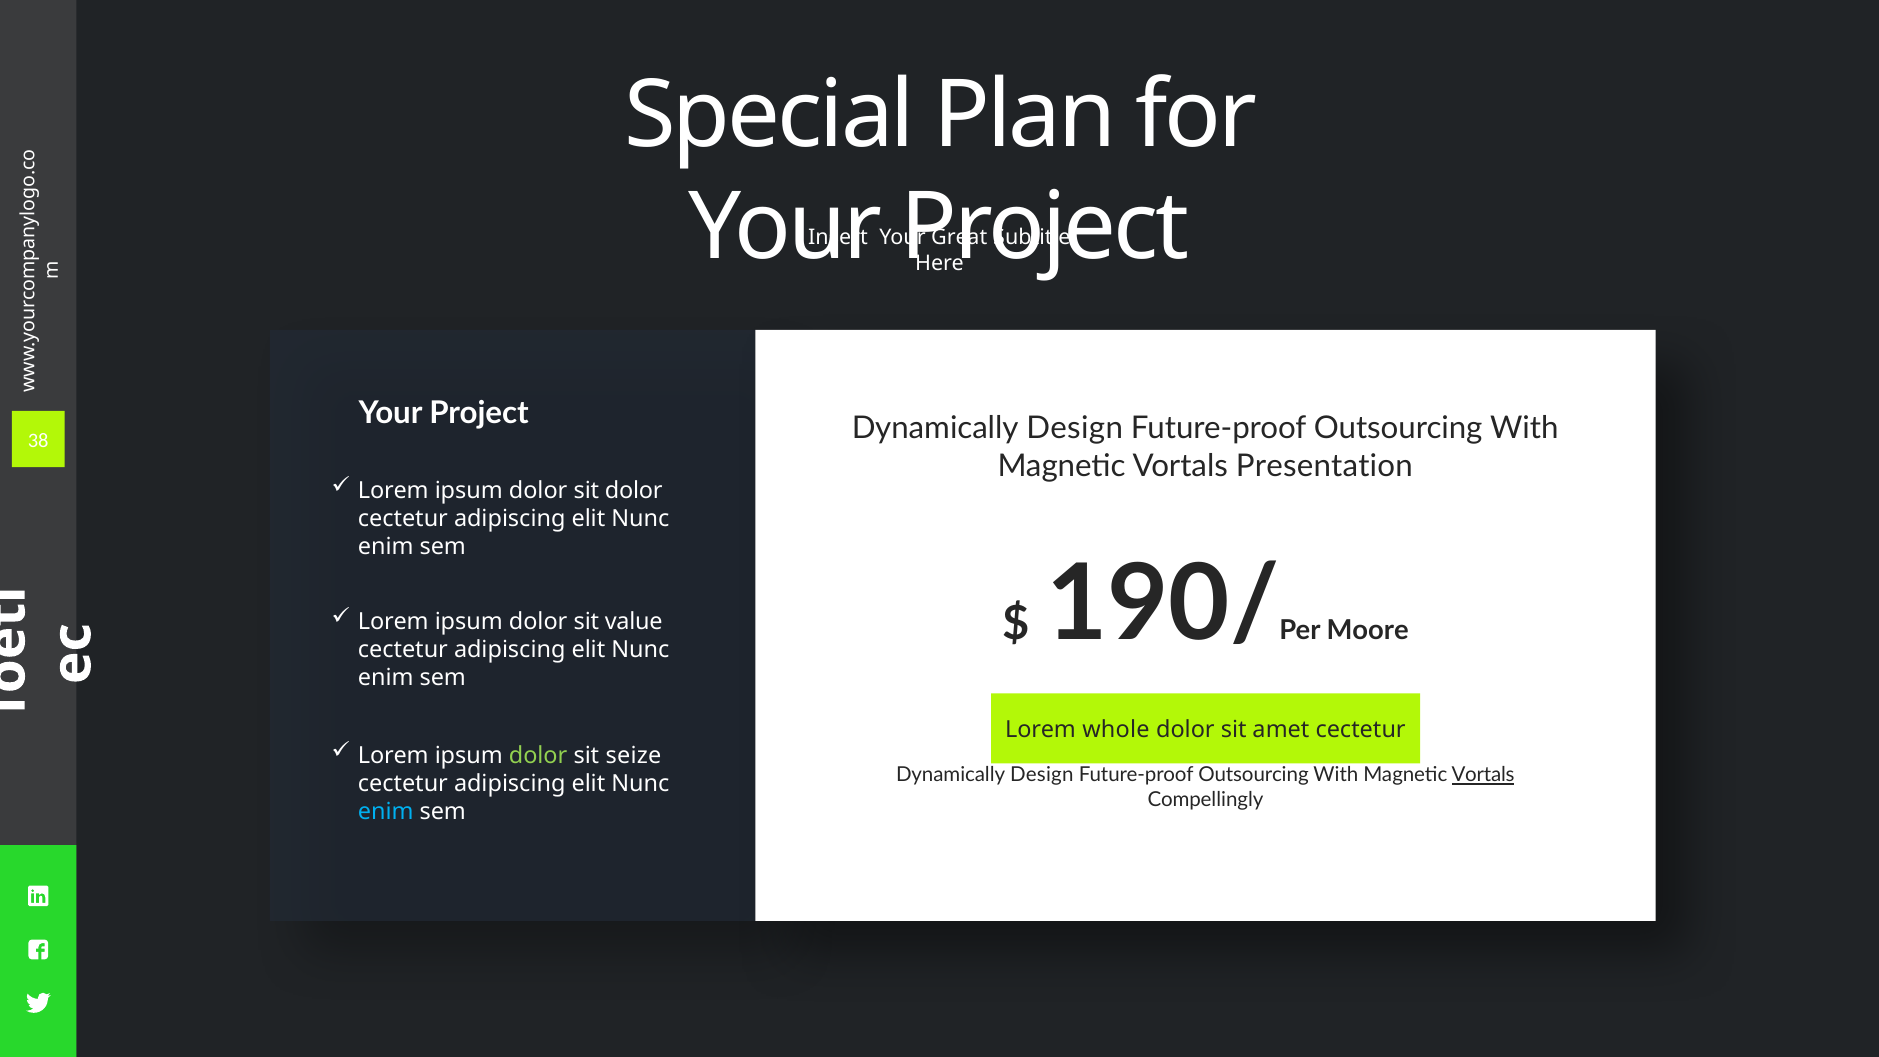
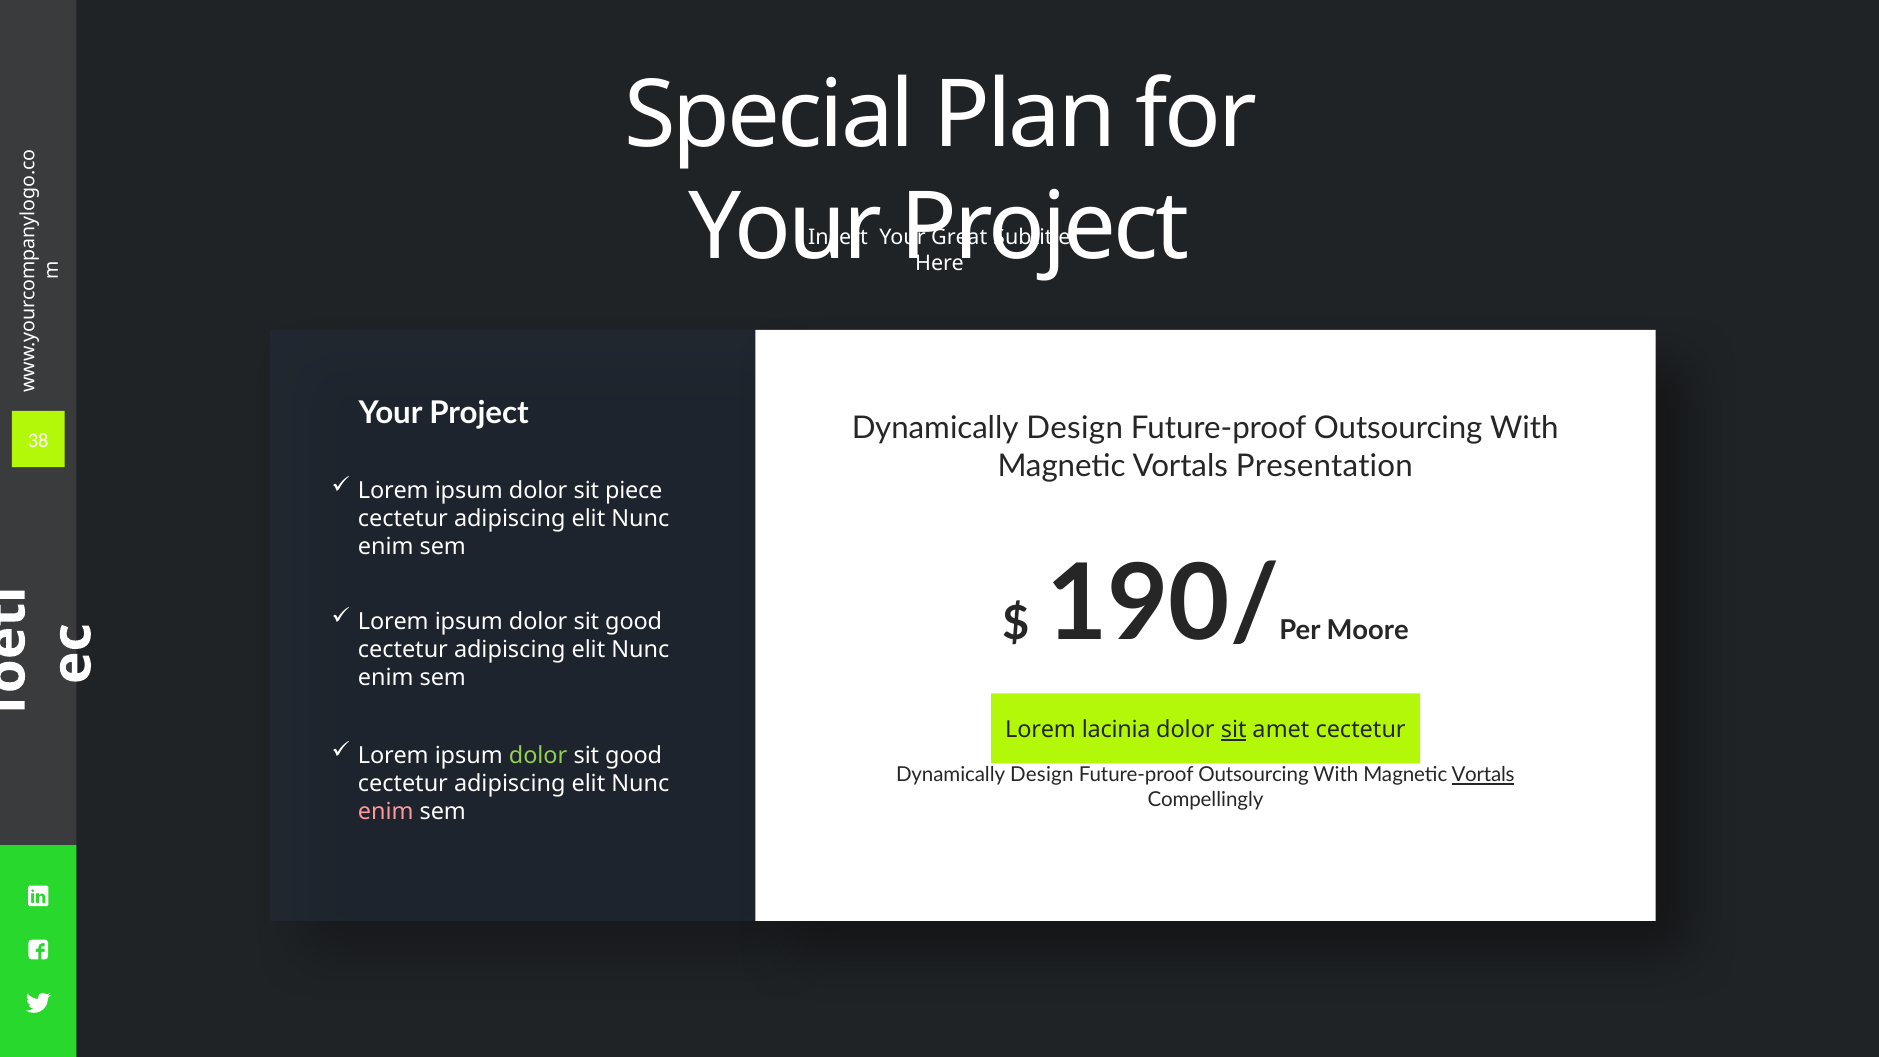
sit dolor: dolor -> piece (634, 490)
value: value -> good (634, 621)
whole: whole -> lacinia (1116, 730)
sit underline: none -> present (1234, 730)
seize: seize -> good (634, 756)
enim colour: light blue -> pink (386, 812)
